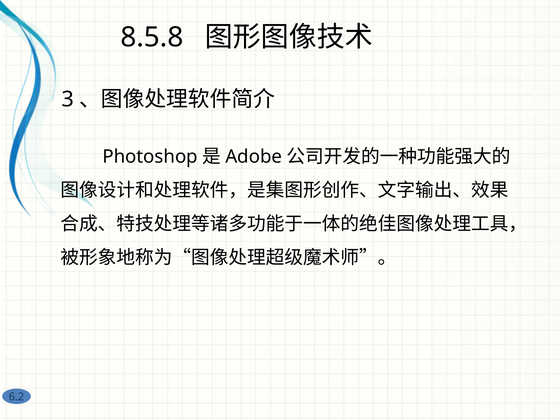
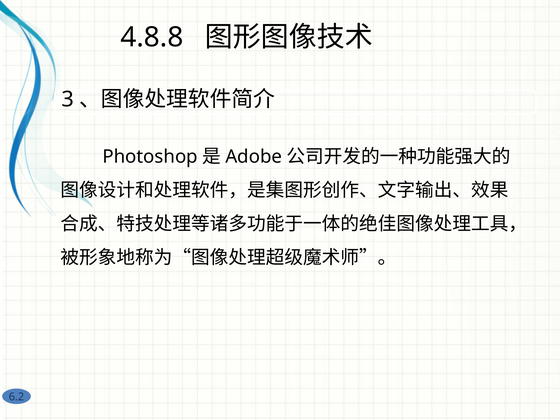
8.5.8: 8.5.8 -> 4.8.8 (152, 37)
